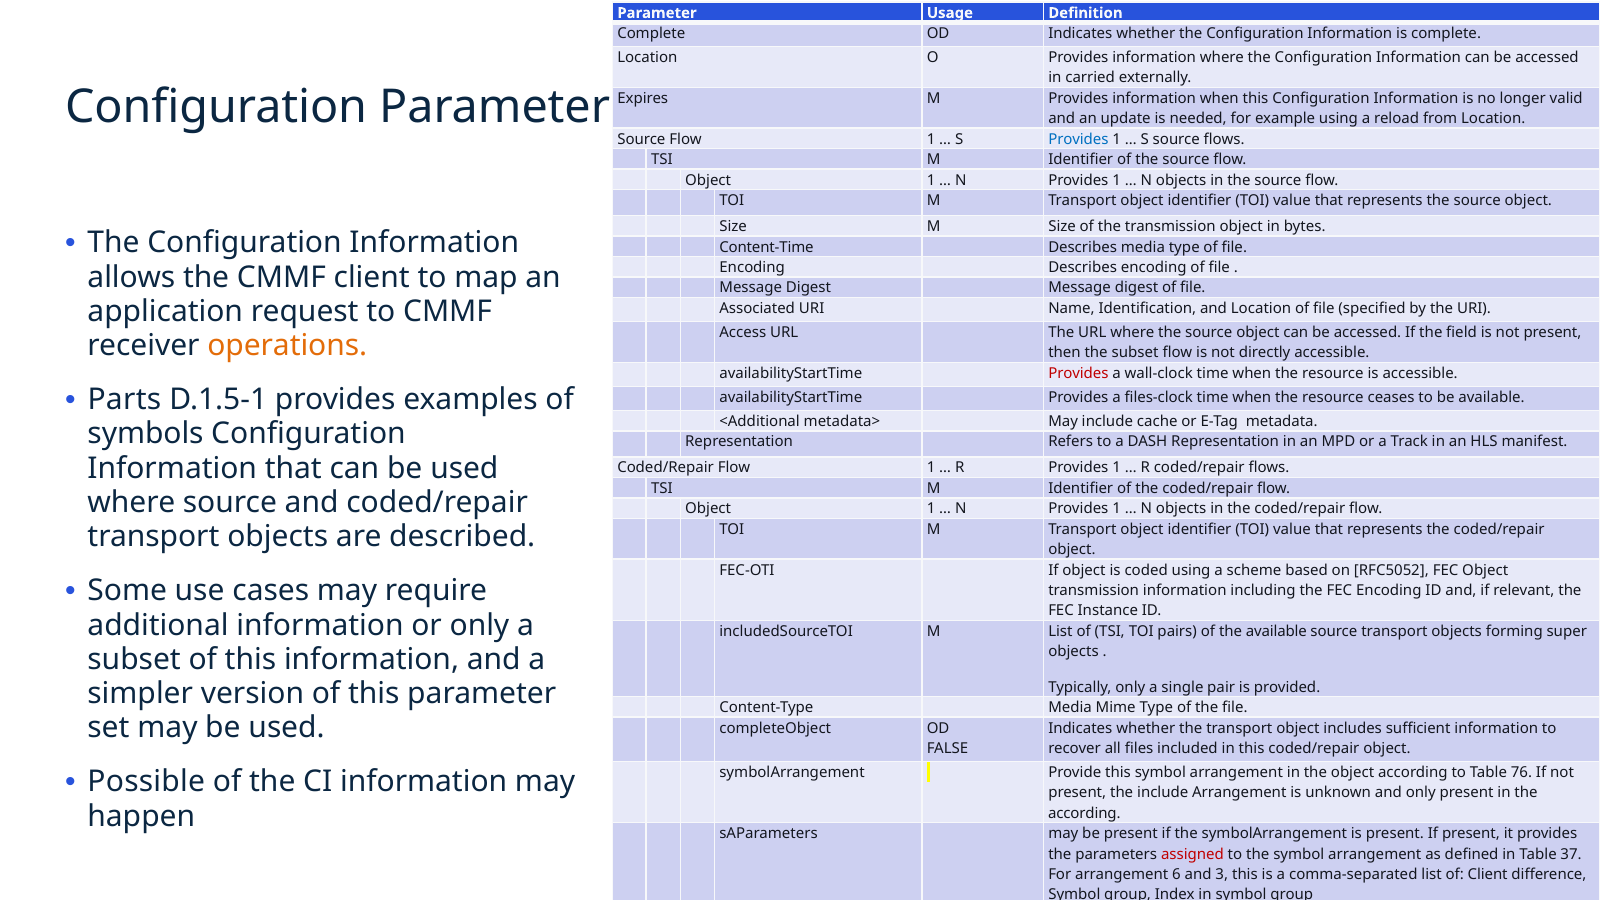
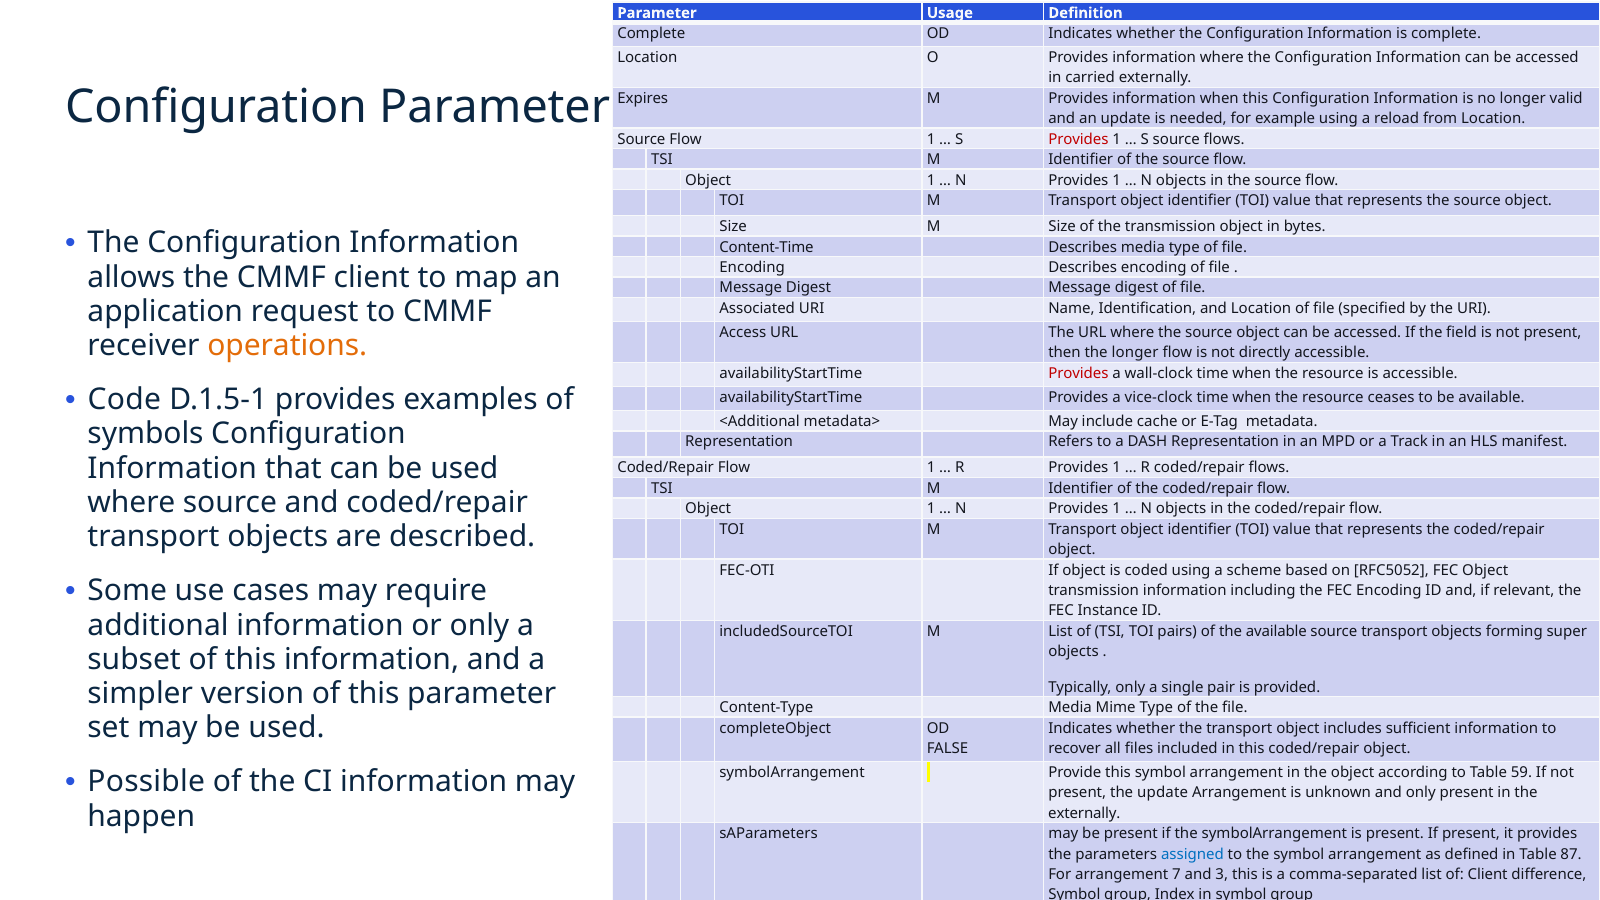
Provides colour: blue -> red (1078, 139)
the subset: subset -> longer (1135, 353)
Parts: Parts -> Code (124, 400)
files-clock: files-clock -> vice-clock (1159, 397)
76: 76 -> 59 (1522, 772)
the include: include -> update (1163, 793)
according: according -> externally (1084, 813)
assigned colour: red -> blue (1192, 854)
37: 37 -> 87 (1571, 854)
arrangement 6: 6 -> 7 (1177, 875)
